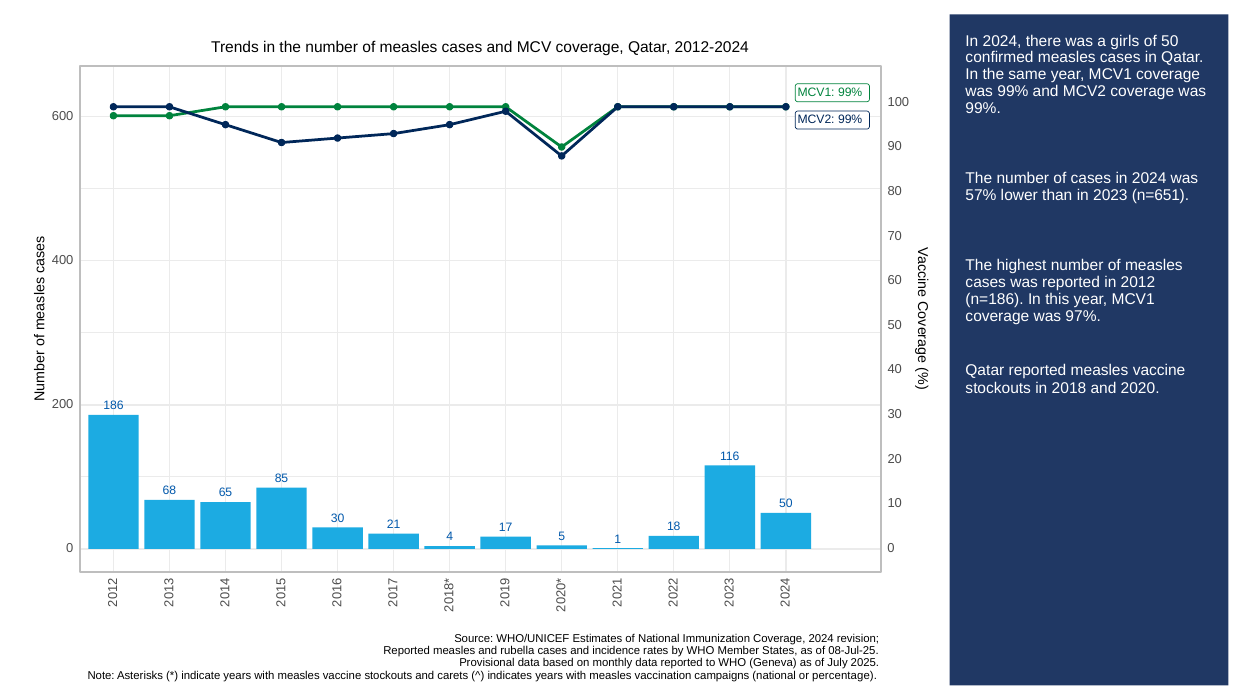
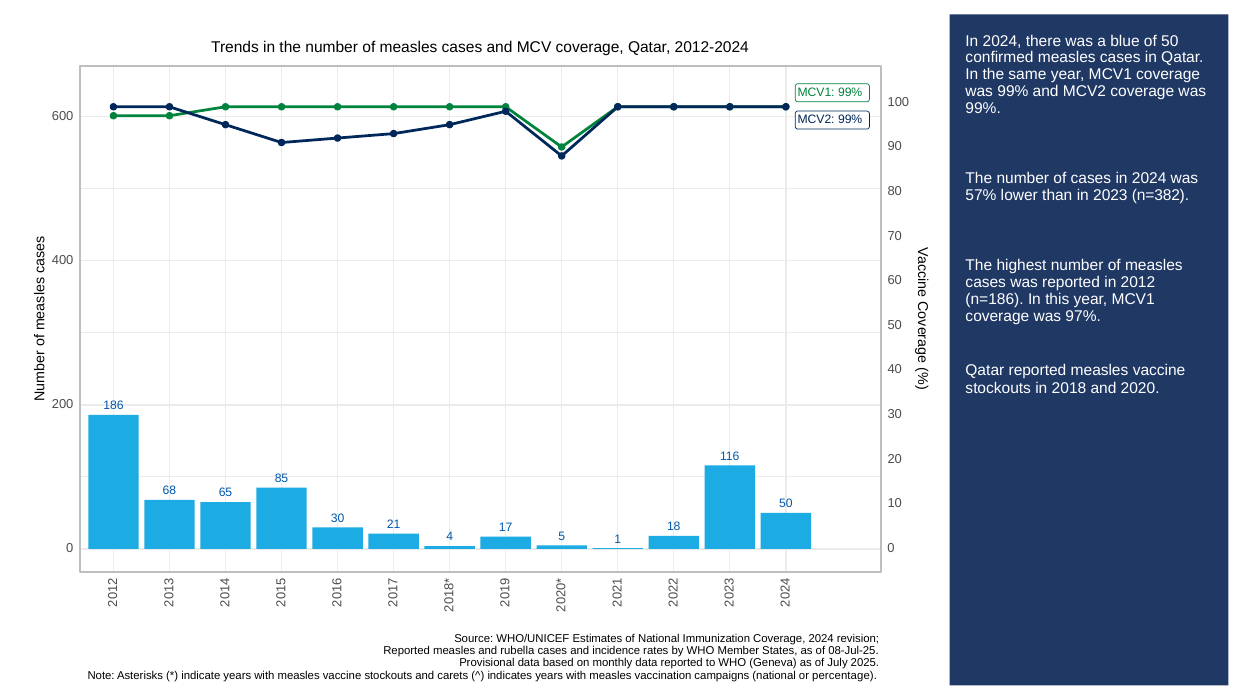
girls: girls -> blue (1125, 41)
n=651: n=651 -> n=382 (1160, 195)
